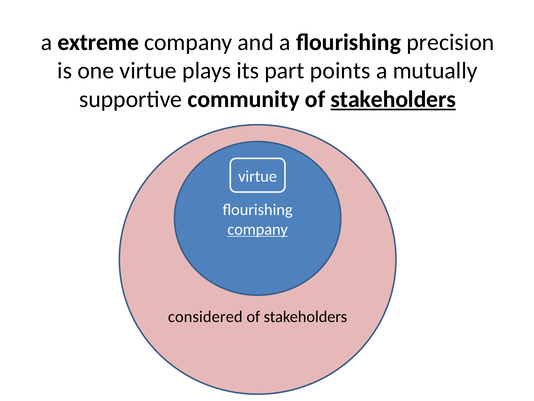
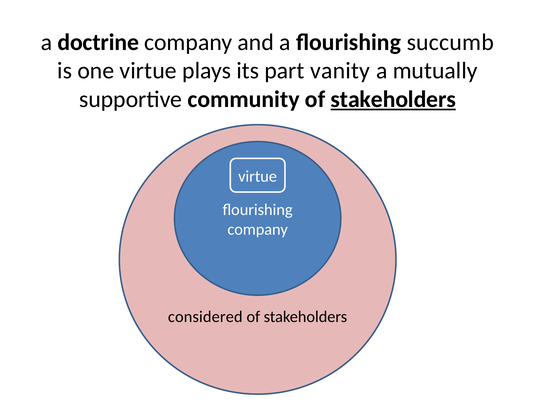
extreme: extreme -> doctrine (98, 42)
precision: precision -> succumb (450, 42)
points: points -> vanity (340, 71)
company underline: present -> none (258, 229)
